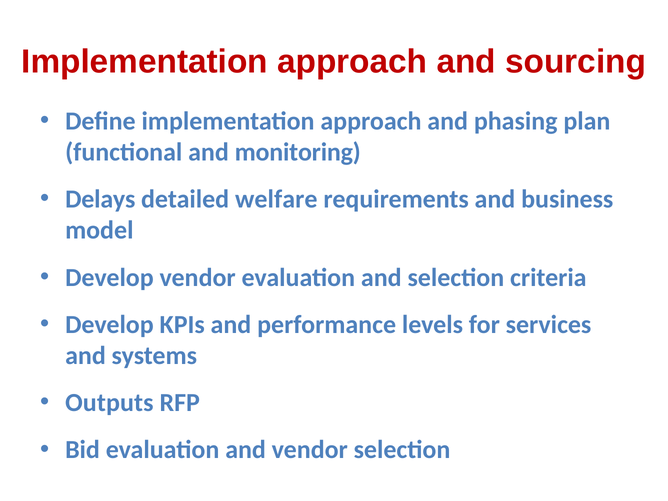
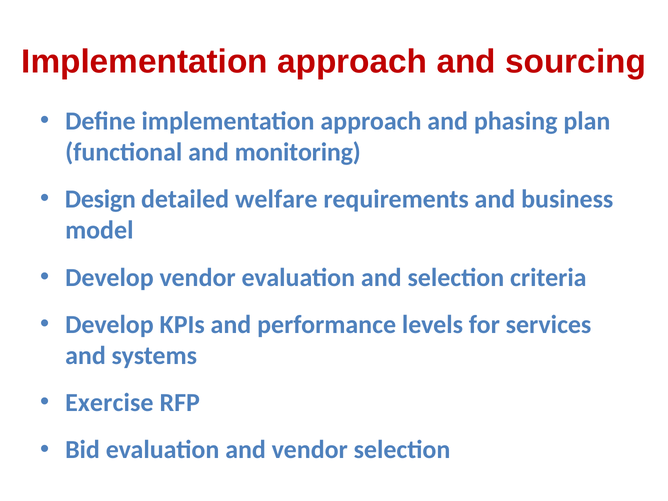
Delays: Delays -> Design (100, 199)
Outputs: Outputs -> Exercise (109, 403)
